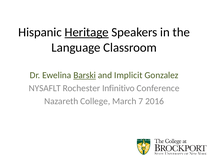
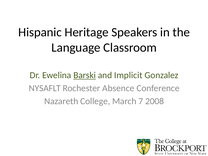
Heritage underline: present -> none (87, 32)
Infinitivo: Infinitivo -> Absence (118, 88)
2016: 2016 -> 2008 (155, 101)
